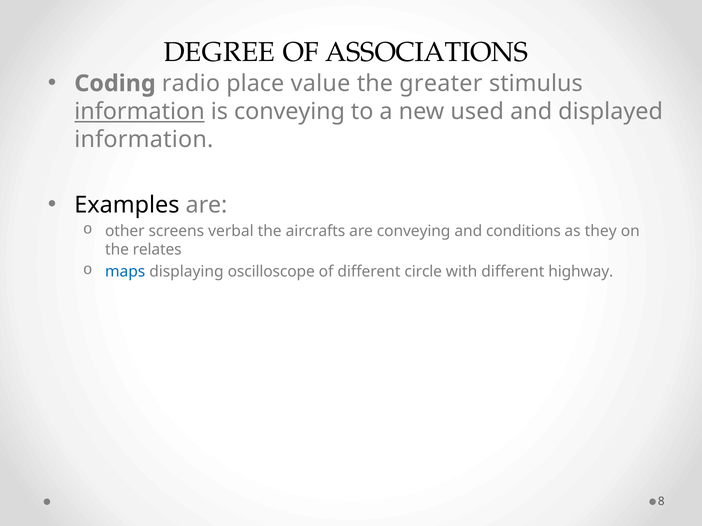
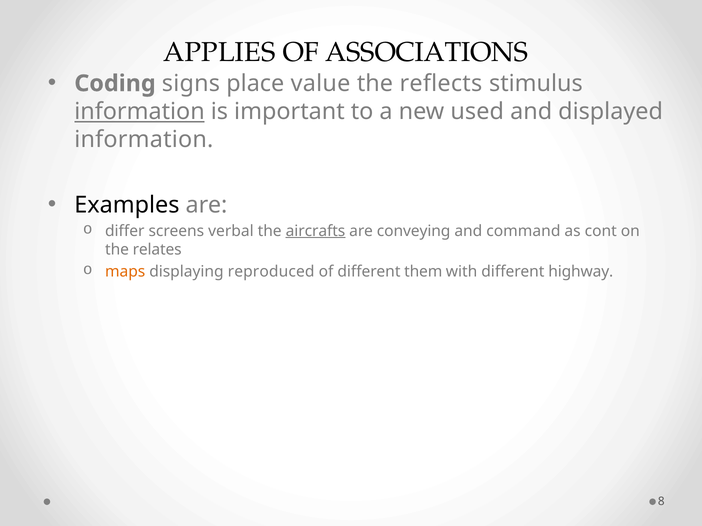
DEGREE: DEGREE -> APPLIES (219, 52)
radio: radio -> signs (191, 84)
greater: greater -> reflects (441, 84)
is conveying: conveying -> important (289, 112)
other: other -> differ (125, 231)
aircrafts underline: none -> present (316, 231)
conditions: conditions -> command (523, 231)
they: they -> cont (601, 231)
maps colour: blue -> orange (125, 272)
oscilloscope: oscilloscope -> reproduced (271, 272)
circle: circle -> them (423, 272)
